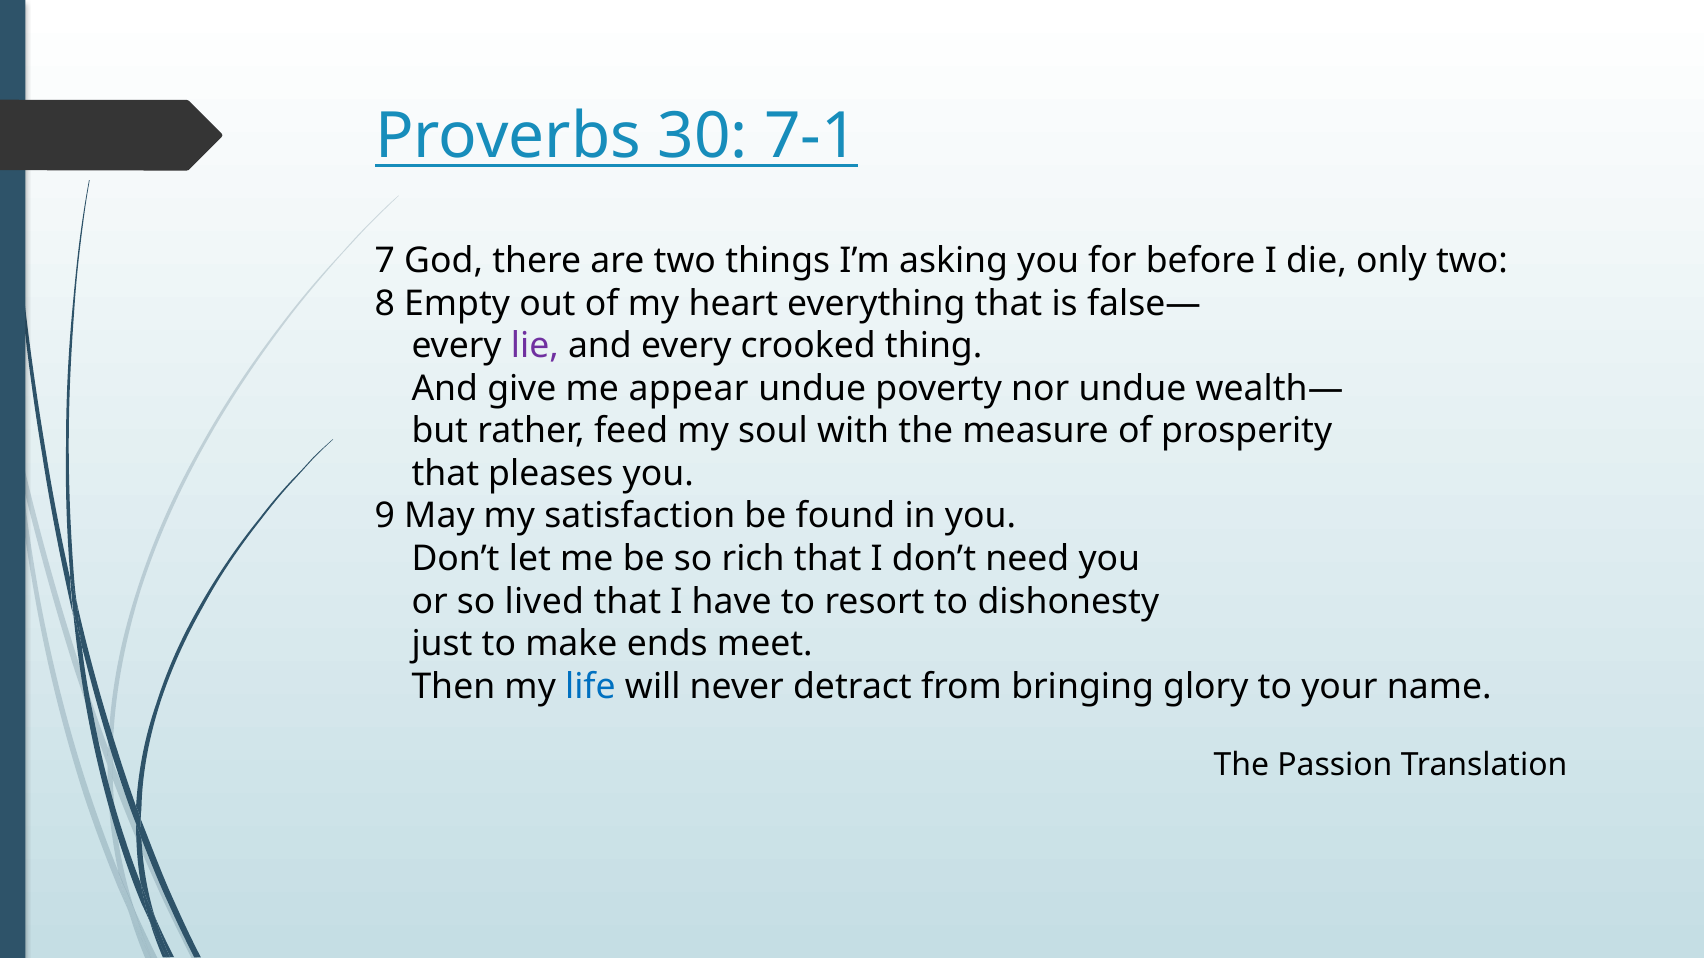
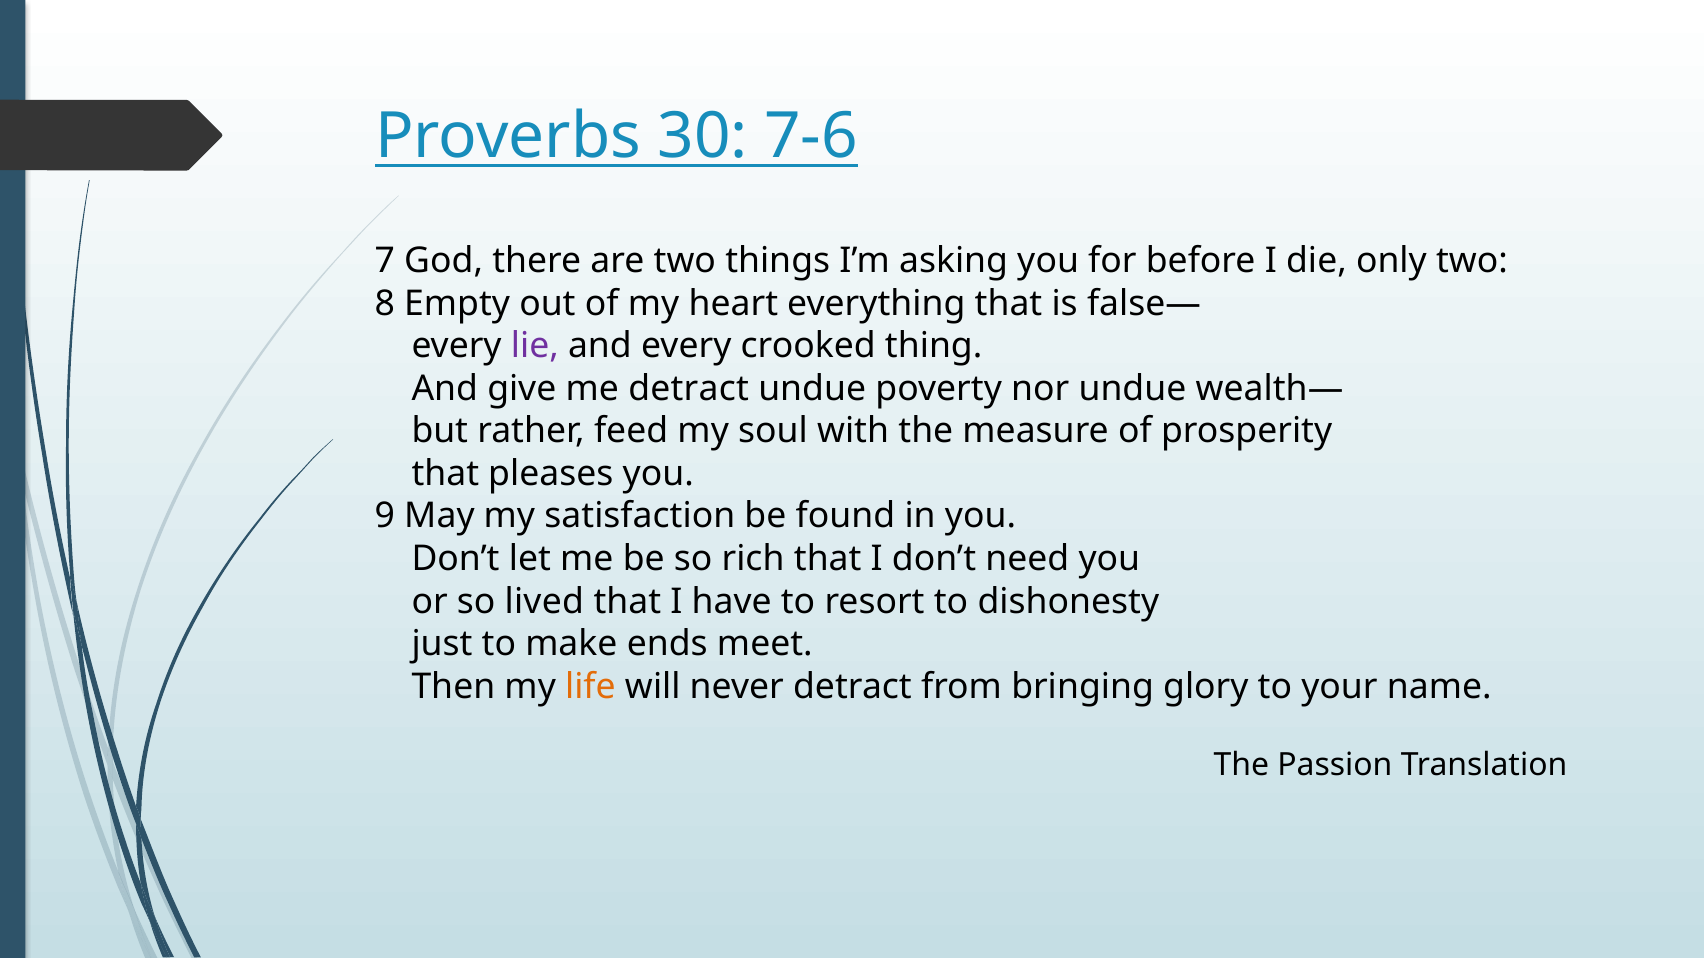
7-1: 7-1 -> 7-6 (811, 136)
me appear: appear -> detract (689, 389)
life colour: blue -> orange (590, 687)
